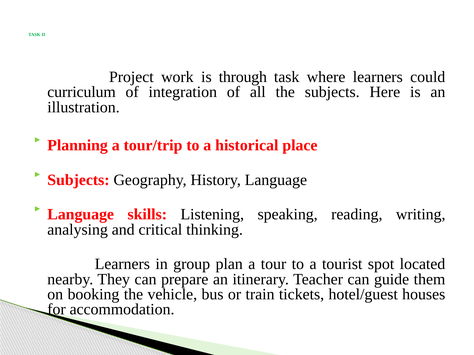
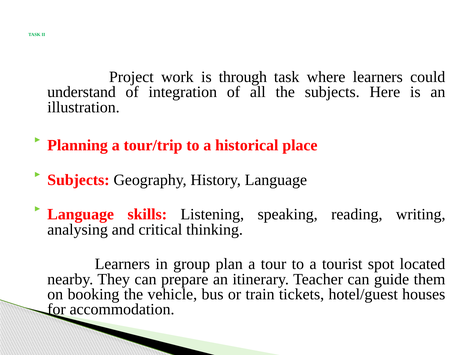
curriculum: curriculum -> understand (82, 92)
